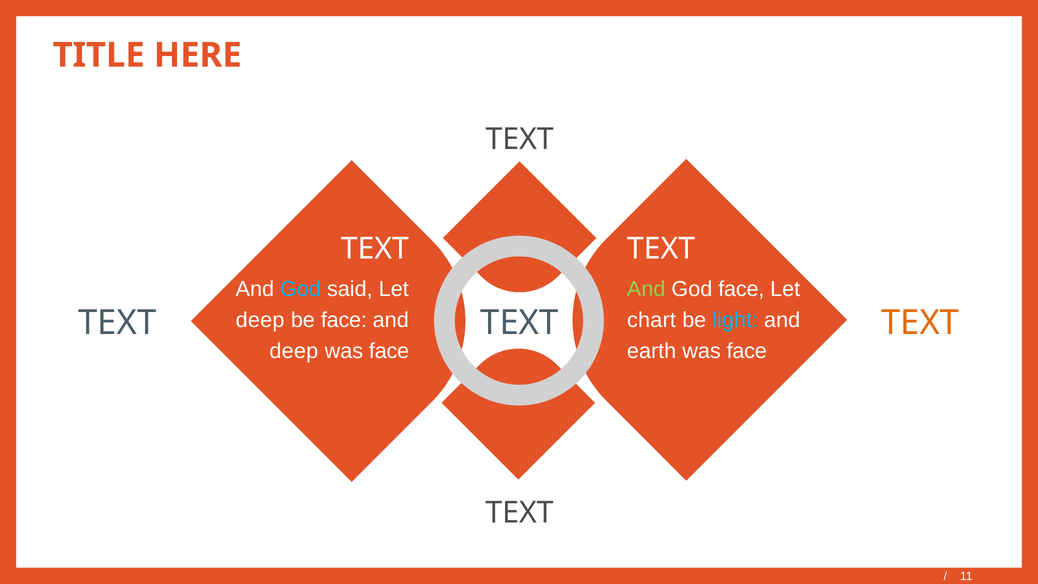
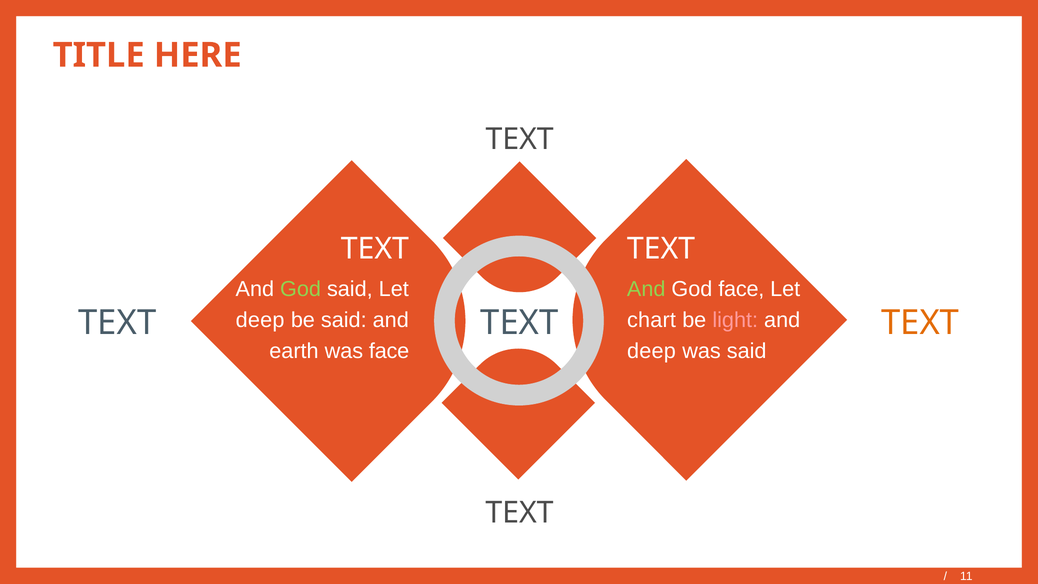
God colour: light blue -> light green (301, 289)
be face: face -> said (344, 320)
light colour: light blue -> pink (735, 320)
deep: deep -> earth (294, 351)
earth: earth -> deep (651, 351)
face: face -> said (747, 351)
